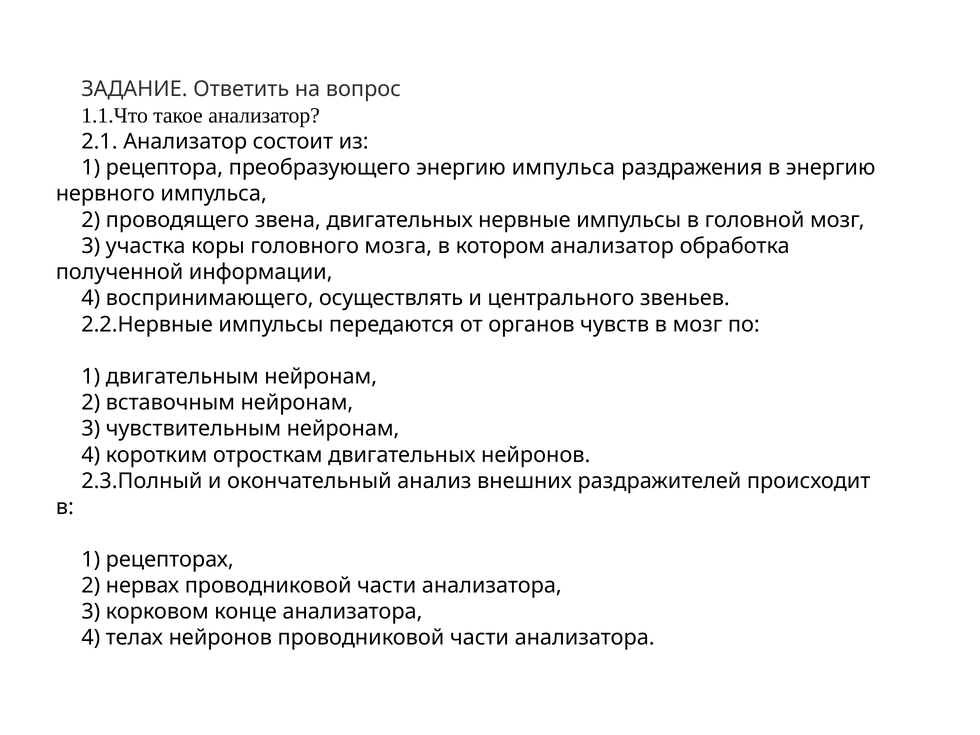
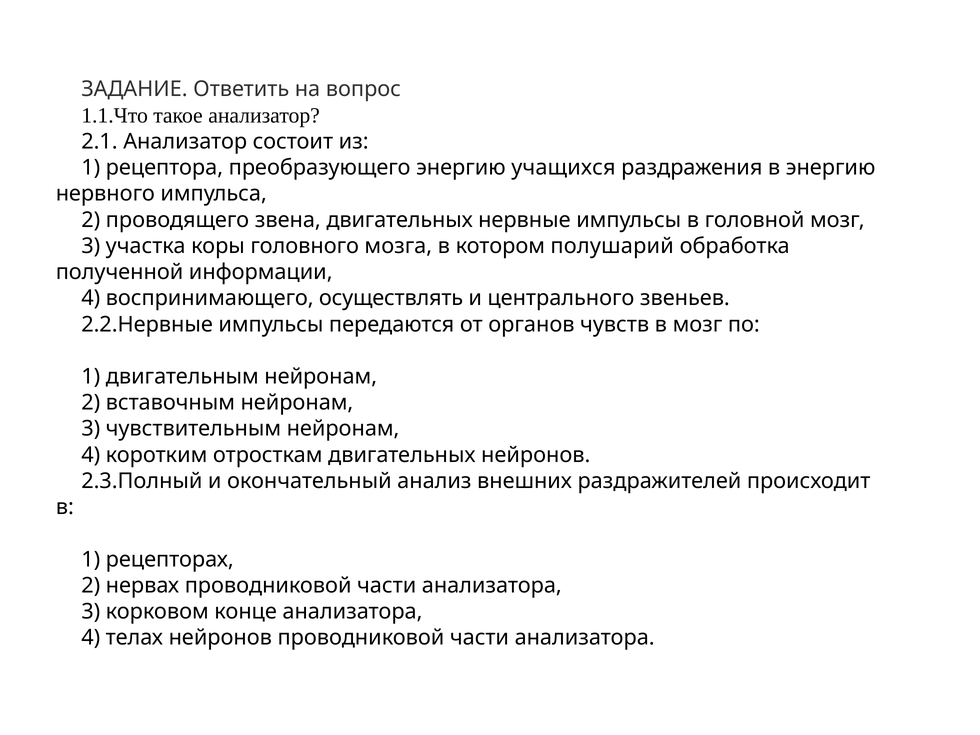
энергию импульса: импульса -> учащихся (563, 168)
котором анализатор: анализатор -> полушарий (612, 246)
